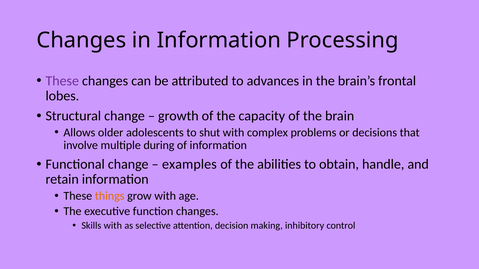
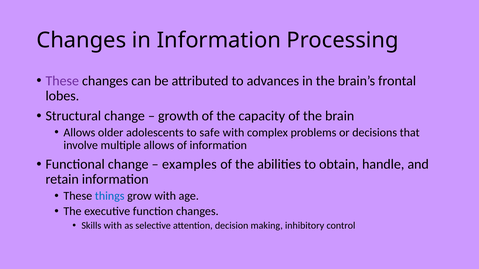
shut: shut -> safe (210, 133)
multiple during: during -> allows (159, 146)
things colour: orange -> blue (110, 196)
